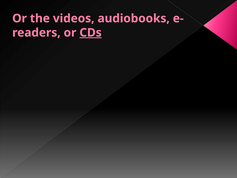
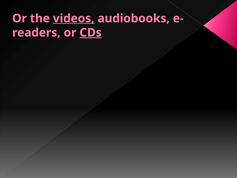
videos underline: none -> present (74, 18)
